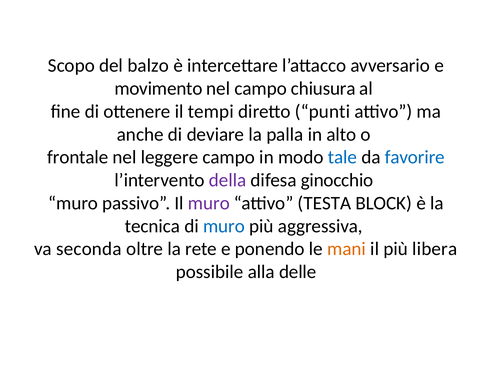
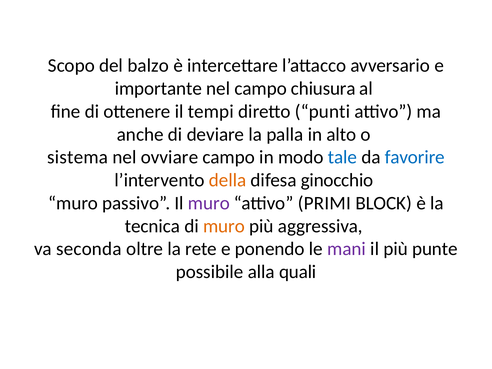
movimento: movimento -> importante (158, 89)
frontale: frontale -> sistema (78, 157)
leggere: leggere -> ovviare (169, 157)
della colour: purple -> orange (228, 180)
TESTA: TESTA -> PRIMI (324, 203)
muro colour: blue -> orange (224, 226)
mani colour: orange -> purple (347, 249)
libera: libera -> punte (435, 249)
delle: delle -> quali (298, 272)
